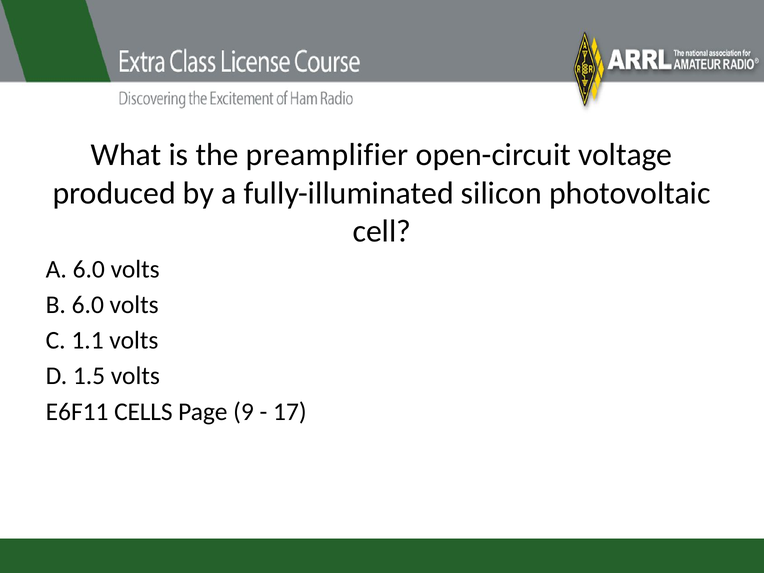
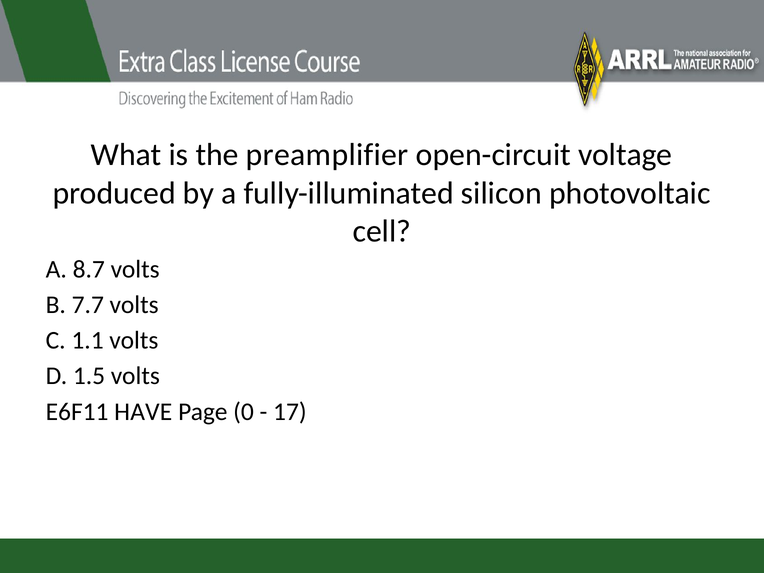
A 6.0: 6.0 -> 8.7 (89, 269)
B 6.0: 6.0 -> 7.7 (88, 305)
CELLS: CELLS -> HAVE (143, 412)
9: 9 -> 0 (244, 412)
